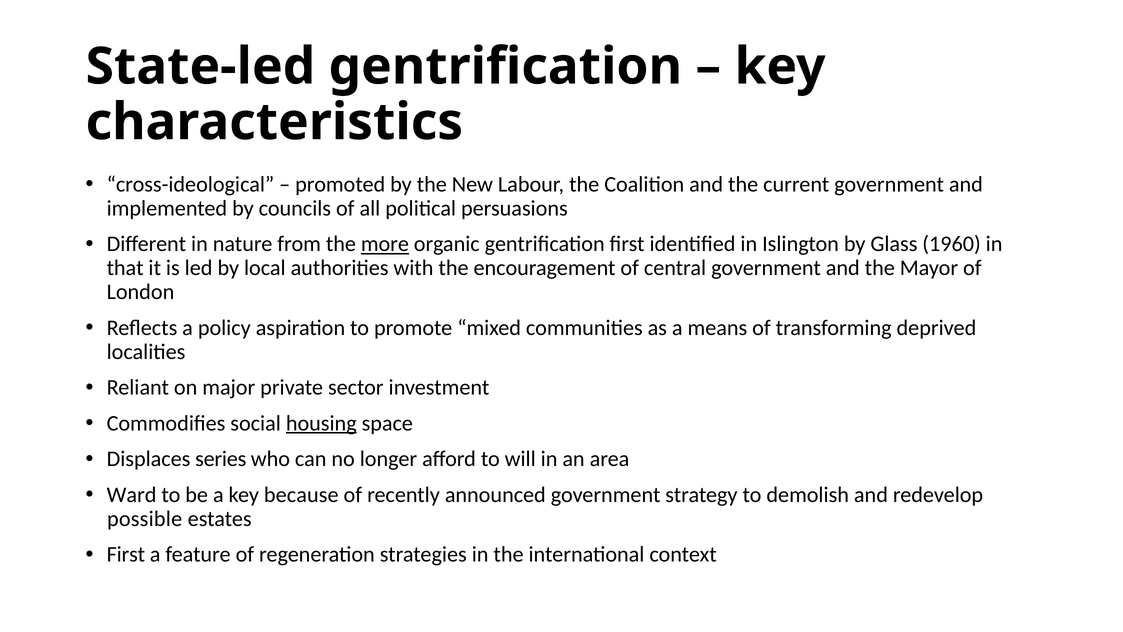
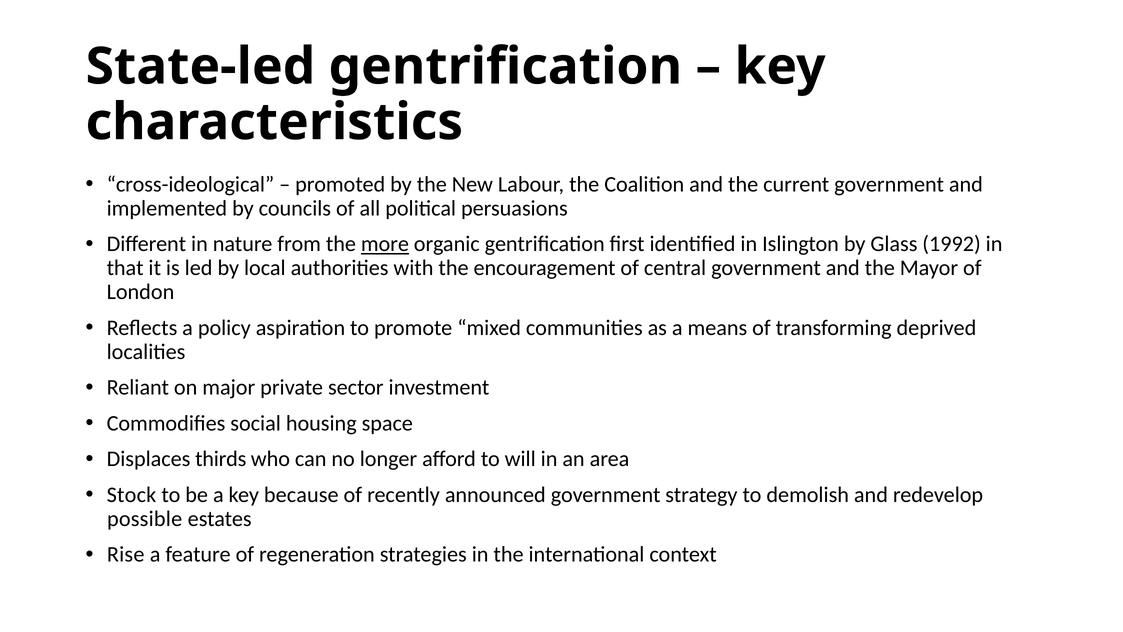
1960: 1960 -> 1992 (952, 244)
housing underline: present -> none (321, 423)
series: series -> thirds (221, 459)
Ward: Ward -> Stock (131, 495)
First: First -> Rise (126, 554)
